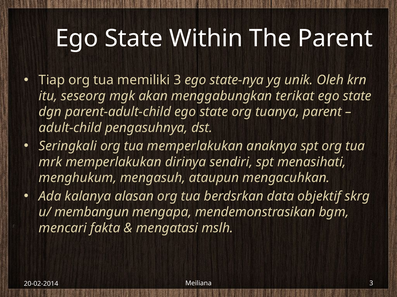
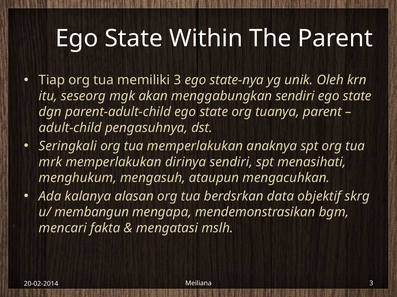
menggabungkan terikat: terikat -> sendiri (295, 96)
